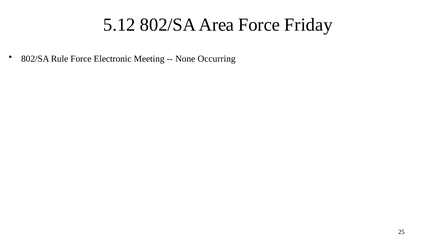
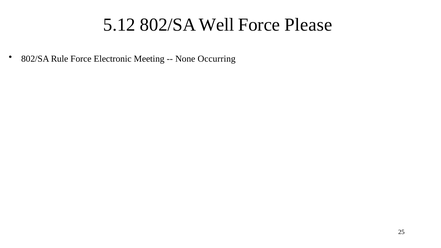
Area: Area -> Well (217, 25)
Friday: Friday -> Please (308, 25)
